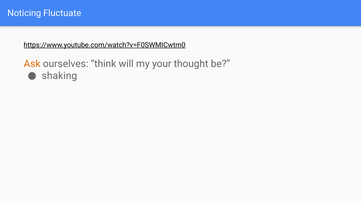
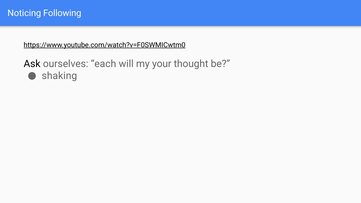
Fluctuate: Fluctuate -> Following (62, 13)
Ask colour: orange -> black (32, 64)
think: think -> each (103, 64)
